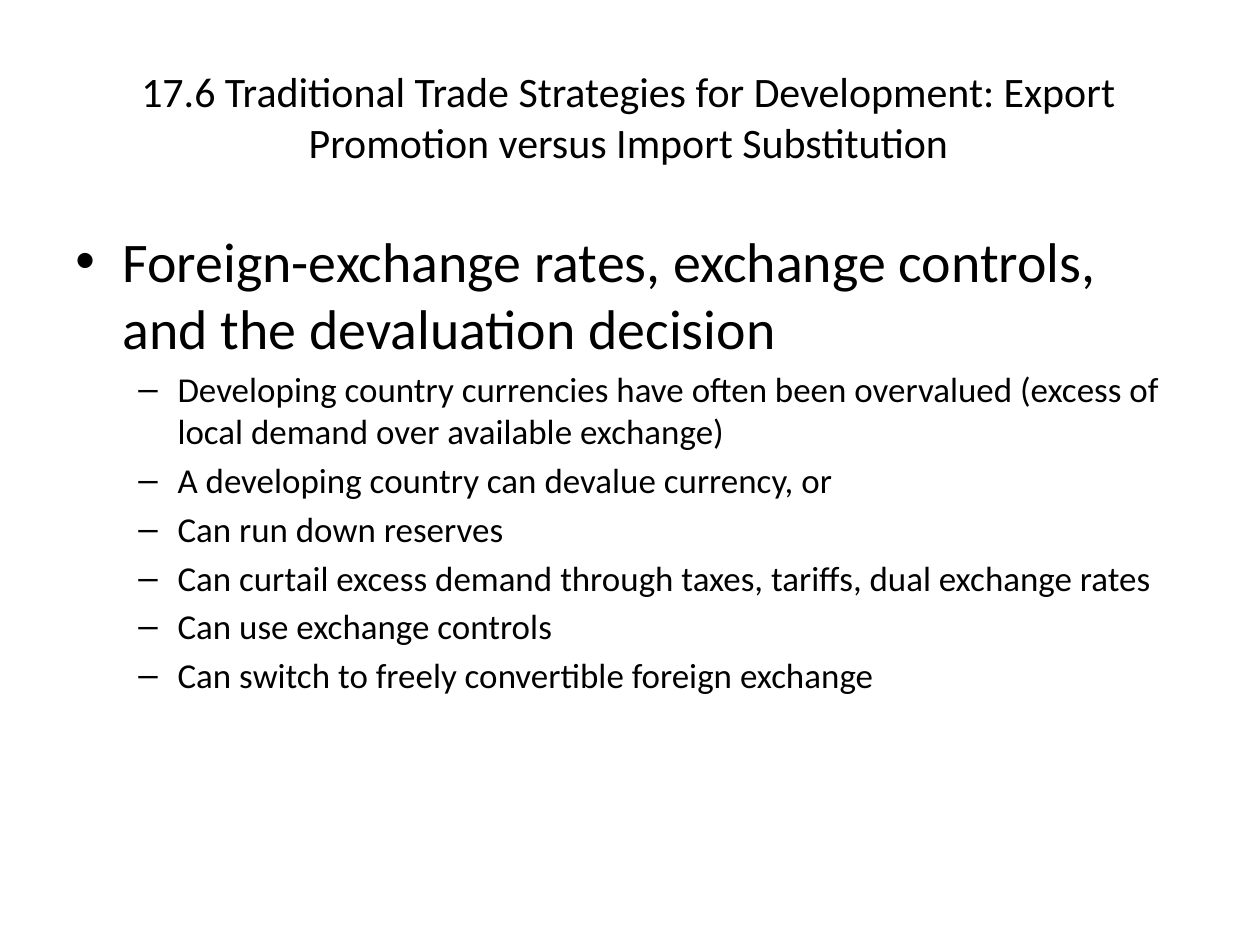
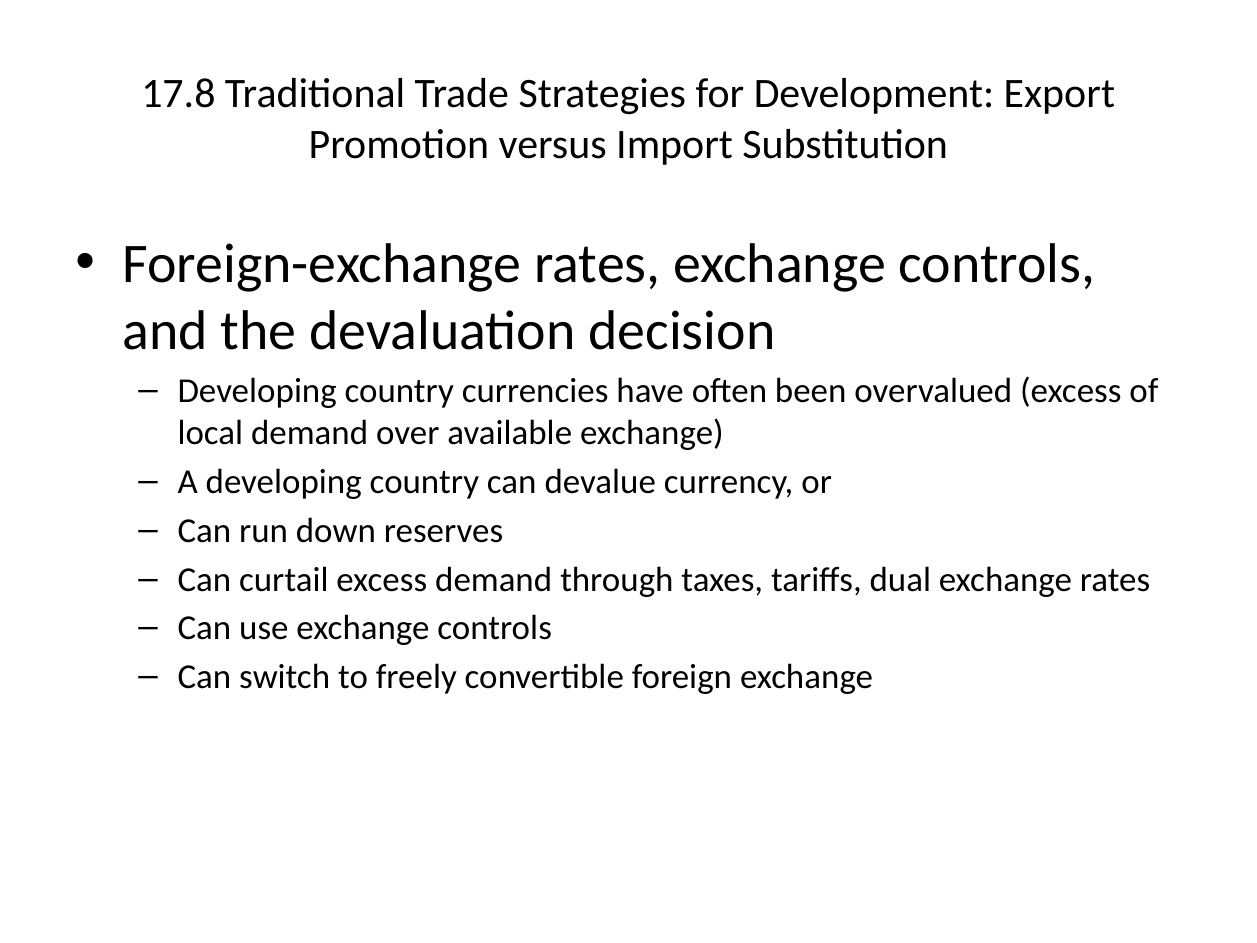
17.6: 17.6 -> 17.8 (178, 94)
